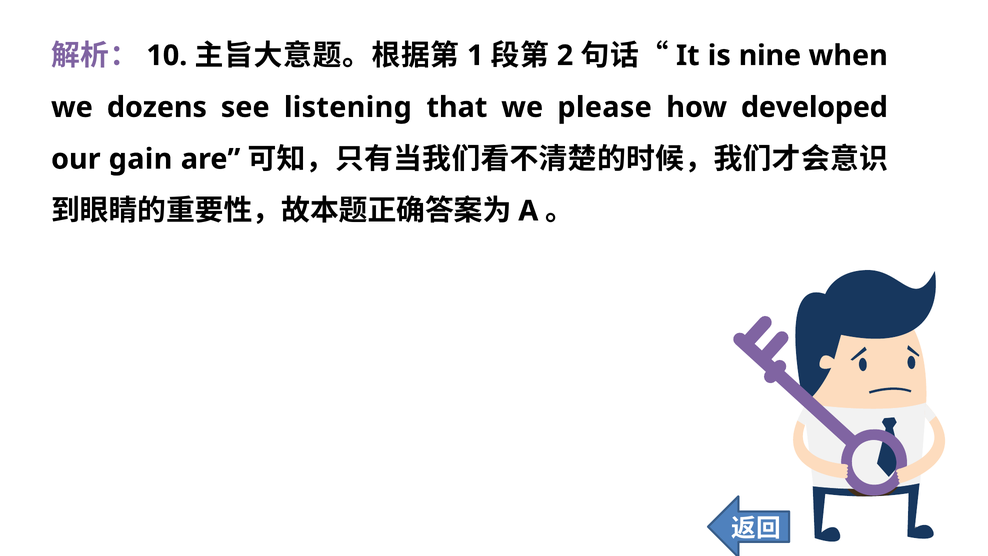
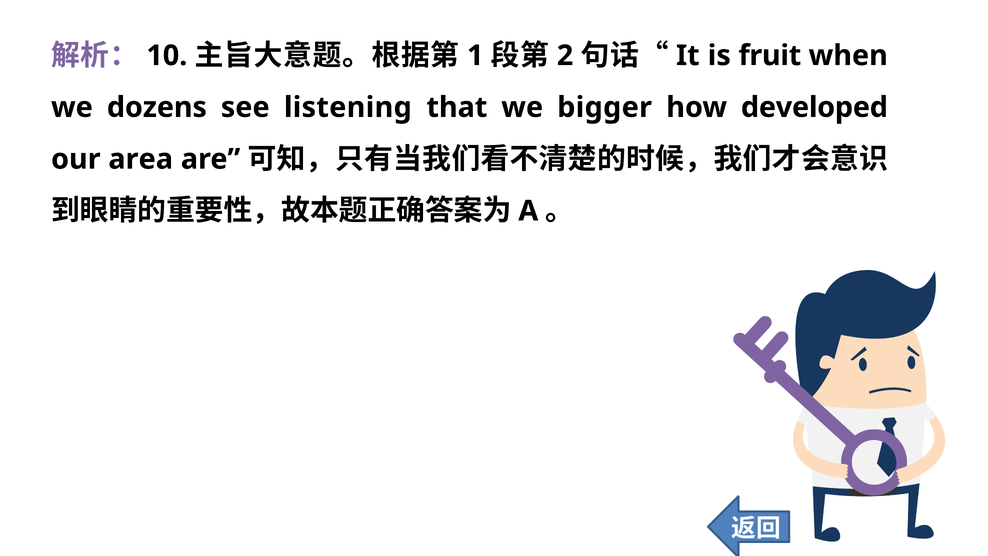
nine: nine -> fruit (770, 56)
please: please -> bigger (605, 107)
gain: gain -> area (141, 159)
